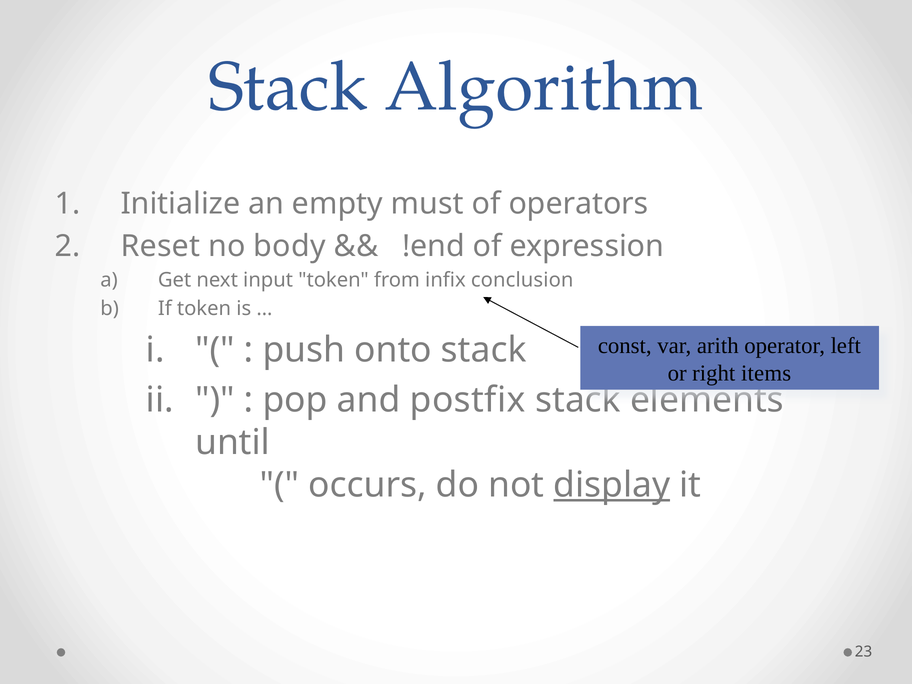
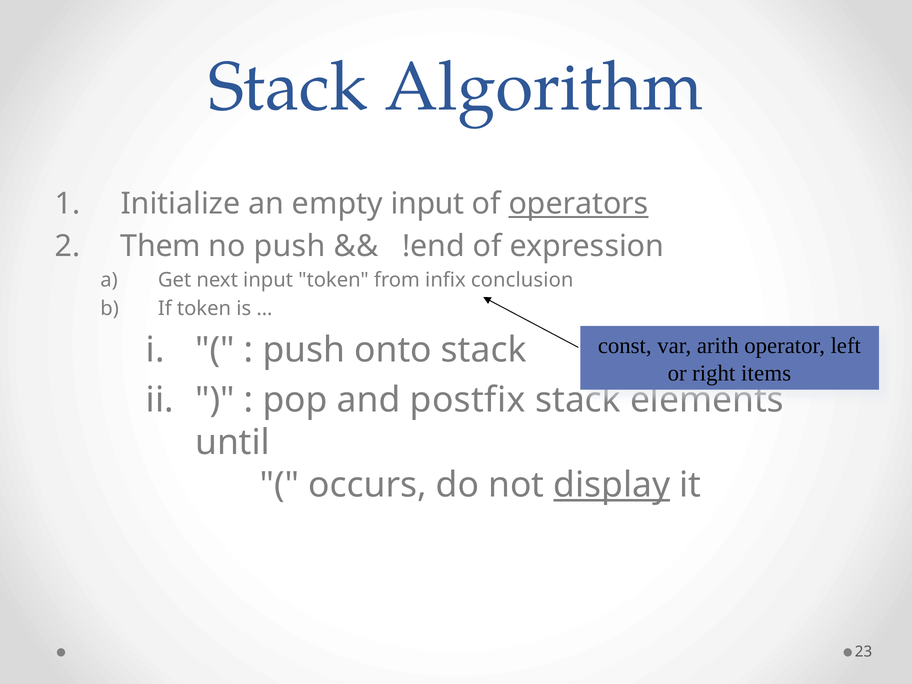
empty must: must -> input (427, 204)
operators underline: none -> present (579, 204)
Reset: Reset -> Them (161, 246)
no body: body -> push (290, 246)
